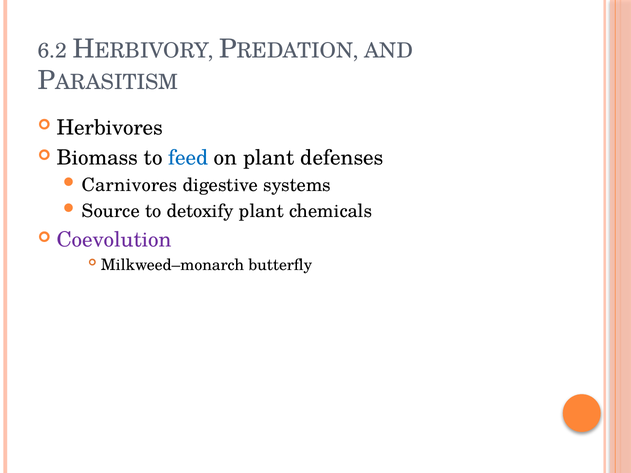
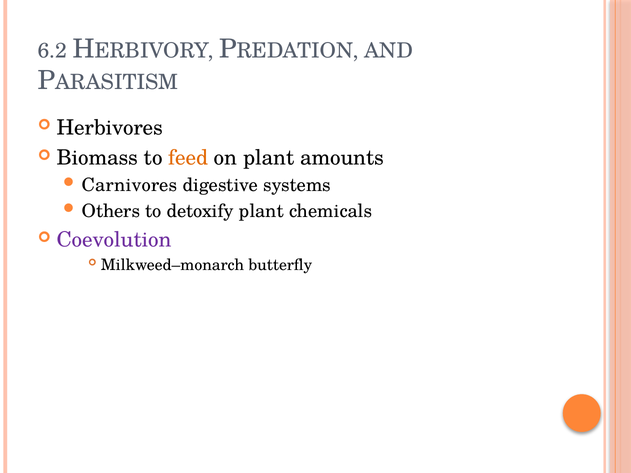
feed colour: blue -> orange (188, 158)
defenses: defenses -> amounts (342, 158)
Source: Source -> Others (111, 211)
